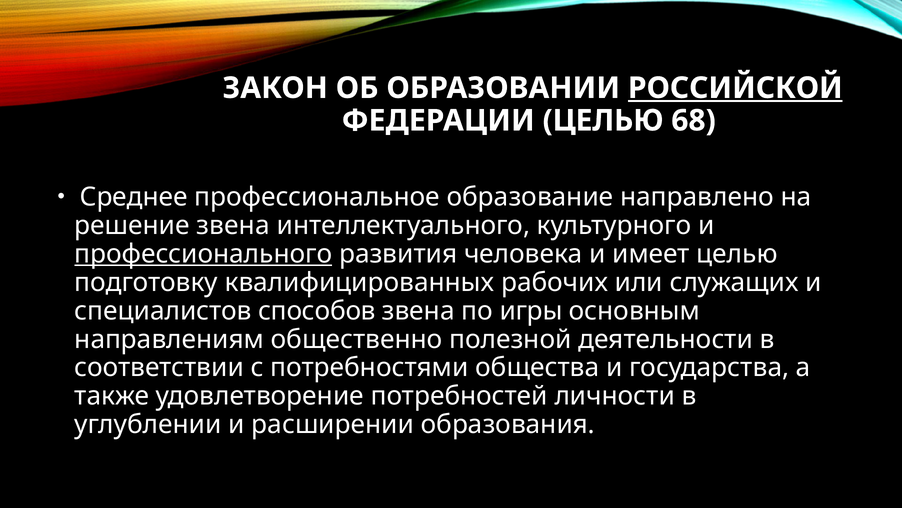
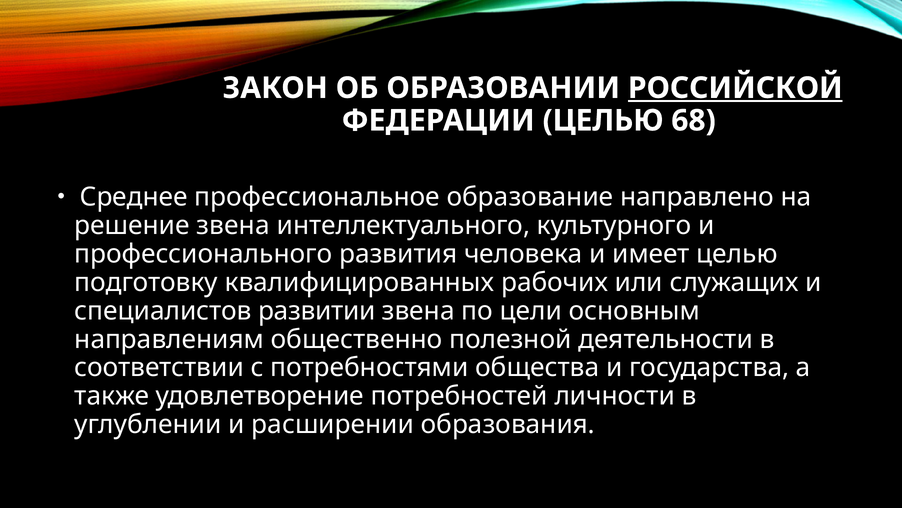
профессионального underline: present -> none (203, 254)
способов: способов -> развитии (317, 310)
игры: игры -> цели (531, 310)
